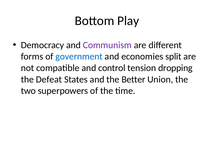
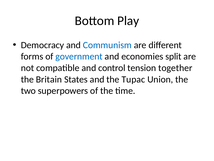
Communism colour: purple -> blue (107, 45)
dropping: dropping -> together (175, 68)
Defeat: Defeat -> Britain (49, 79)
Better: Better -> Tupac (133, 79)
